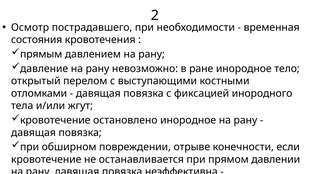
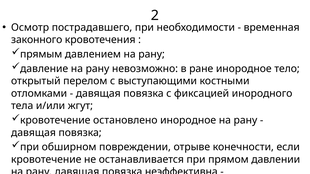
состояния: состояния -> законного (37, 40)
